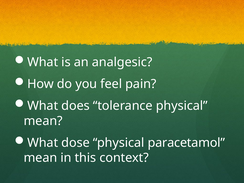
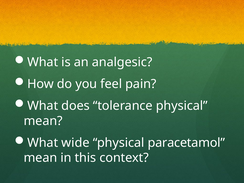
dose: dose -> wide (76, 143)
